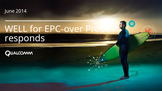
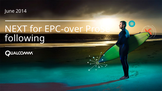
WELL: WELL -> NEXT (16, 29)
responds: responds -> following (25, 38)
